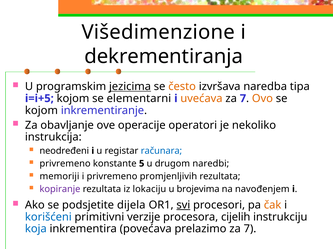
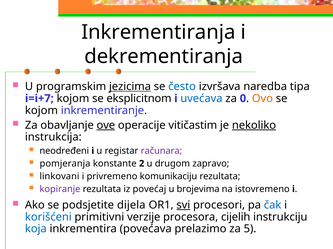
Višedimenzione: Višedimenzione -> Inkrementiranja (158, 32)
često colour: orange -> blue (182, 87)
i=i+5: i=i+5 -> i=i+7 (39, 99)
elementarni: elementarni -> eksplicitnom (139, 99)
uvećava colour: orange -> blue (201, 99)
7: 7 -> 0 (243, 99)
ove underline: none -> present (106, 125)
operatori: operatori -> vitičastim (193, 125)
nekoliko underline: none -> present (254, 125)
računara colour: blue -> purple (161, 151)
privremeno: privremeno -> pomjeranja (65, 164)
5: 5 -> 2 (142, 164)
naredbi: naredbi -> zapravo (211, 164)
memoriji: memoriji -> linkovani (59, 177)
promjenljivih: promjenljivih -> komunikaciju (168, 177)
lokaciju: lokaciju -> povećaj (149, 190)
navođenjem: navođenjem -> istovremeno (262, 190)
čak colour: orange -> blue (273, 206)
7: 7 -> 5 (250, 229)
